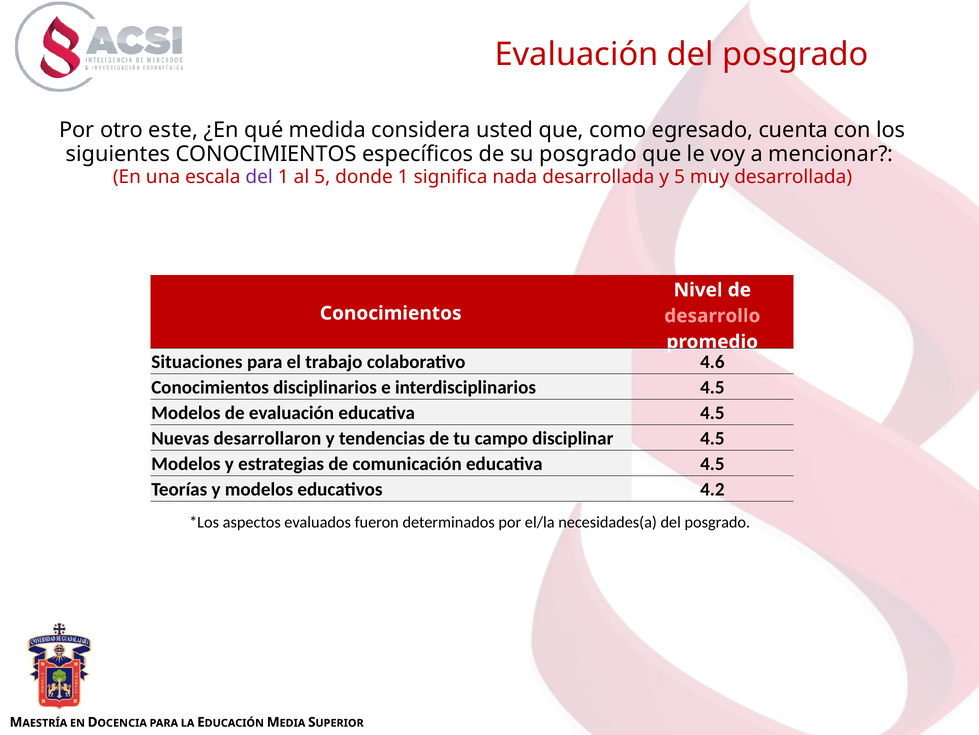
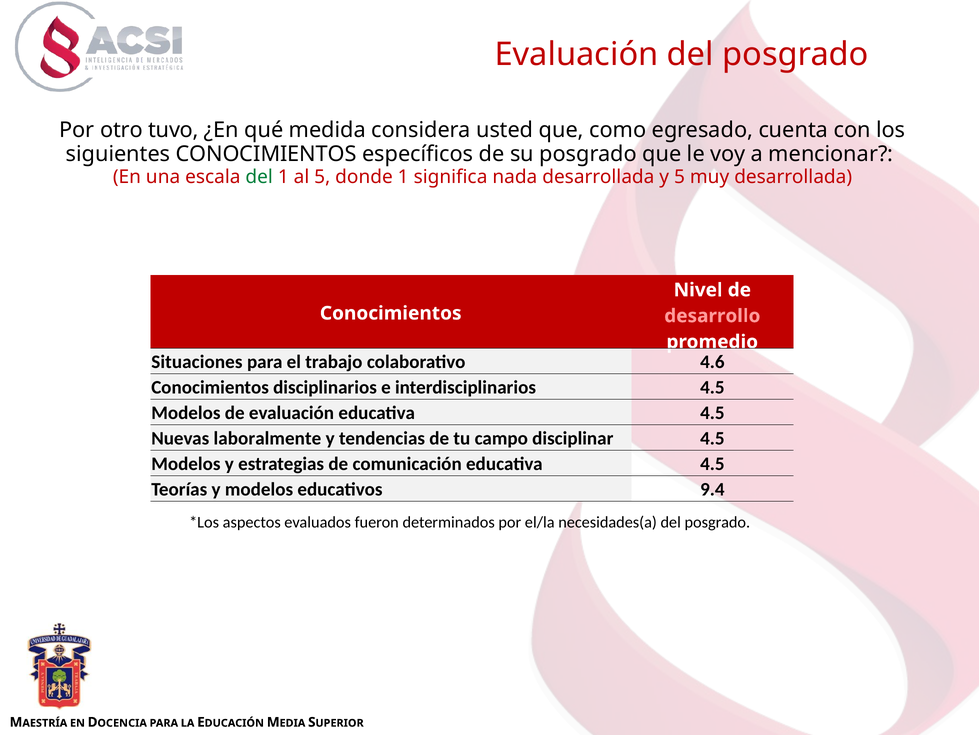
este: este -> tuvo (173, 130)
del colour: purple -> green (259, 177)
desarrollaron: desarrollaron -> laboralmente (267, 438)
4.2: 4.2 -> 9.4 (712, 489)
